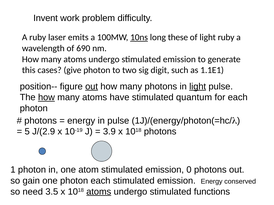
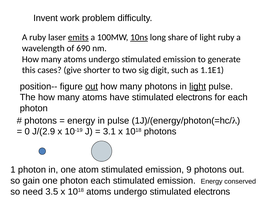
emits underline: none -> present (78, 37)
these: these -> share (178, 37)
give photon: photon -> shorter (97, 70)
how underline: present -> none (46, 98)
have stimulated quantum: quantum -> electrons (194, 98)
5: 5 -> 0 (27, 132)
3.9: 3.9 -> 3.1 (109, 132)
0: 0 -> 9 (189, 170)
atoms underline: present -> none (99, 192)
undergo stimulated functions: functions -> electrons (212, 192)
